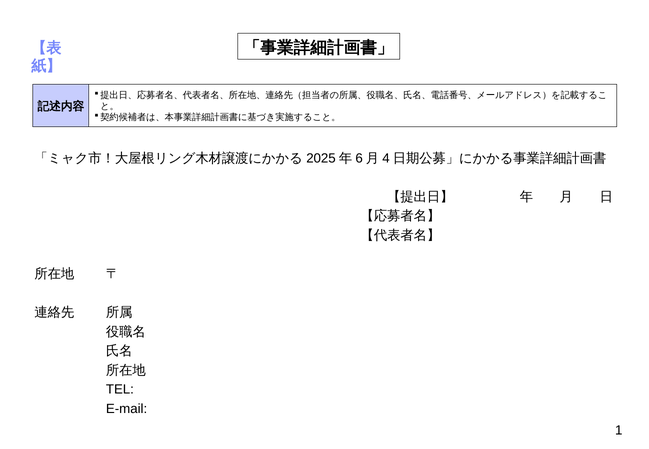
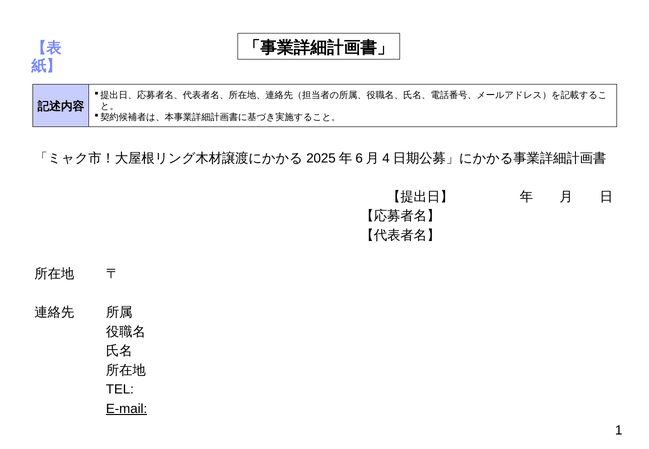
E-mail underline: none -> present (127, 409)
